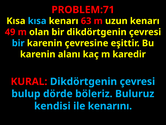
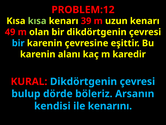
PROBLEM:71: PROBLEM:71 -> PROBLEM:12 (83, 10)
kısa colour: light blue -> light green (37, 21)
63: 63 -> 39 (86, 21)
Buluruz: Buluruz -> Arsanın (135, 93)
